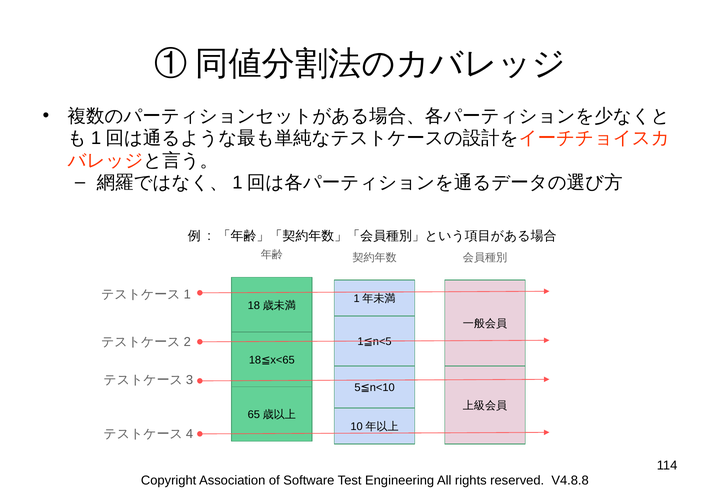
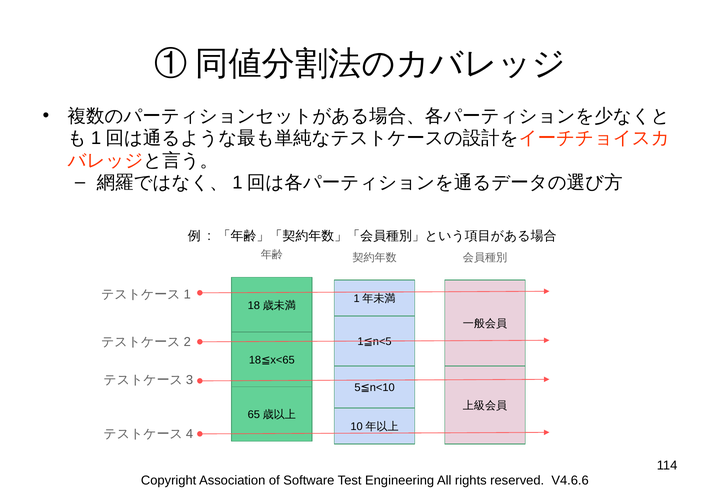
V4.8.8: V4.8.8 -> V4.6.6 (570, 481)
